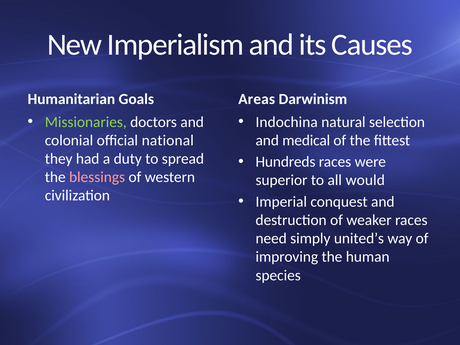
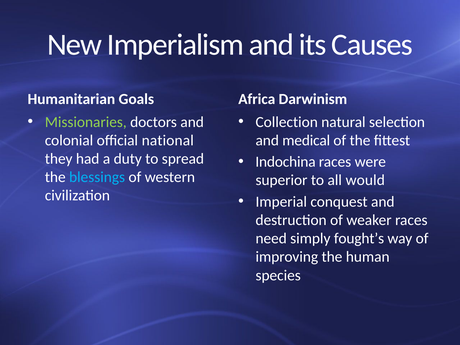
Areas: Areas -> Africa (257, 99)
Indochina: Indochina -> Collection (287, 122)
Hundreds: Hundreds -> Indochina (286, 162)
blessings colour: pink -> light blue (97, 177)
united’s: united’s -> fought’s (359, 239)
